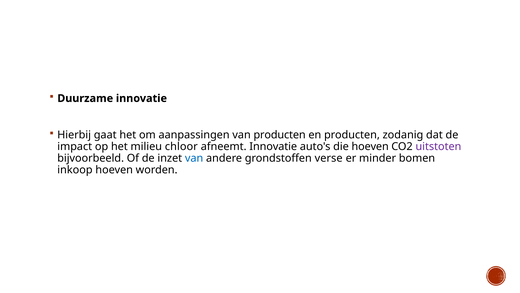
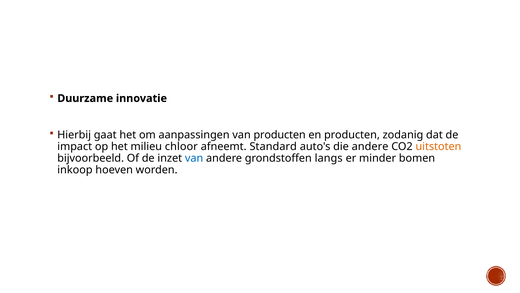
afneemt Innovatie: Innovatie -> Standard (273, 146)
die hoeven: hoeven -> andere (370, 146)
uitstoten colour: purple -> orange (438, 146)
verse: verse -> langs (329, 158)
